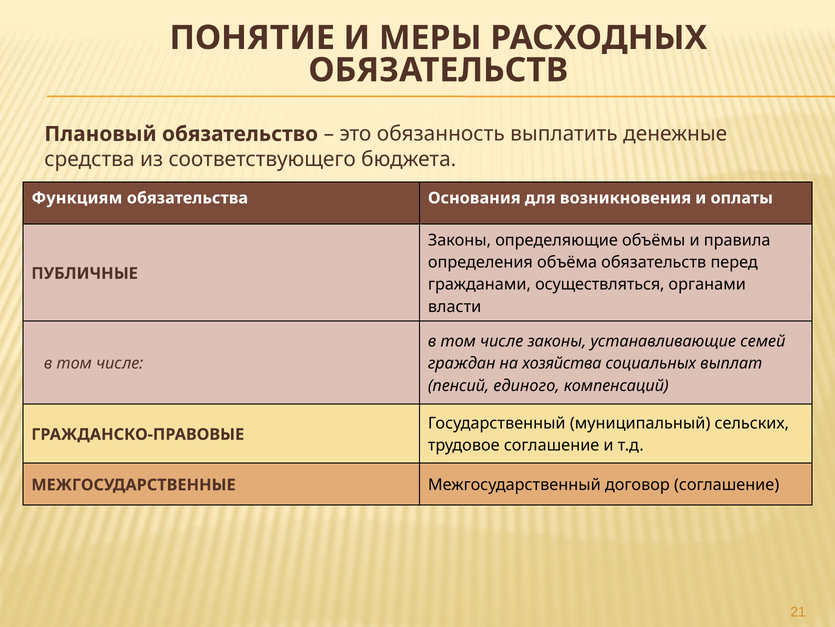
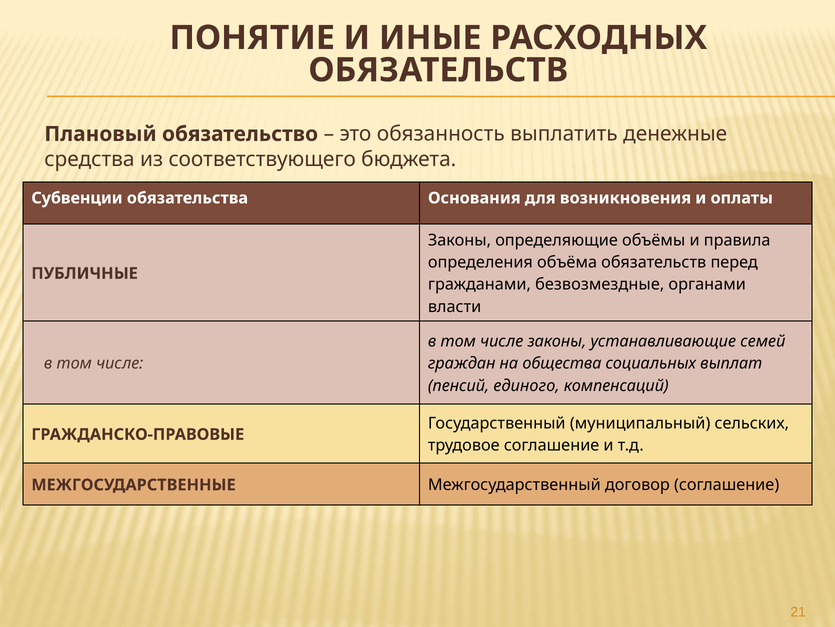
МЕРЫ: МЕРЫ -> ИНЫЕ (430, 38)
Функциям: Функциям -> Субвенции (77, 198)
осуществляться: осуществляться -> безвозмездные (600, 284)
хозяйства: хозяйства -> общества (562, 363)
